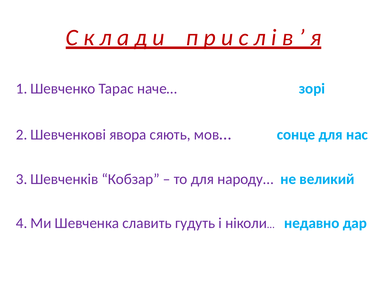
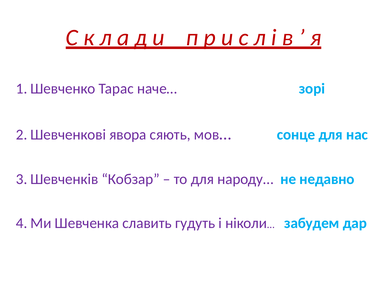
великий: великий -> недавно (327, 179)
недавно: недавно -> забудем (312, 223)
